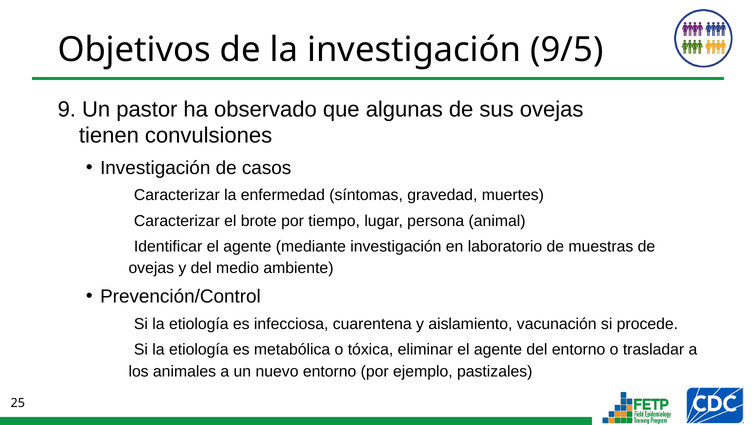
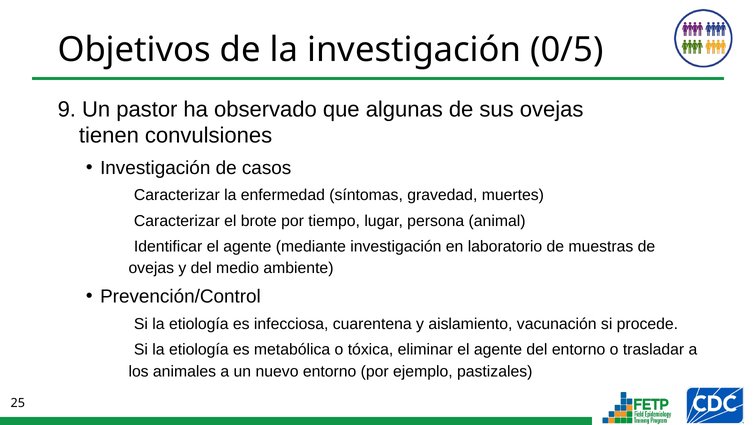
9/5: 9/5 -> 0/5 (567, 50)
